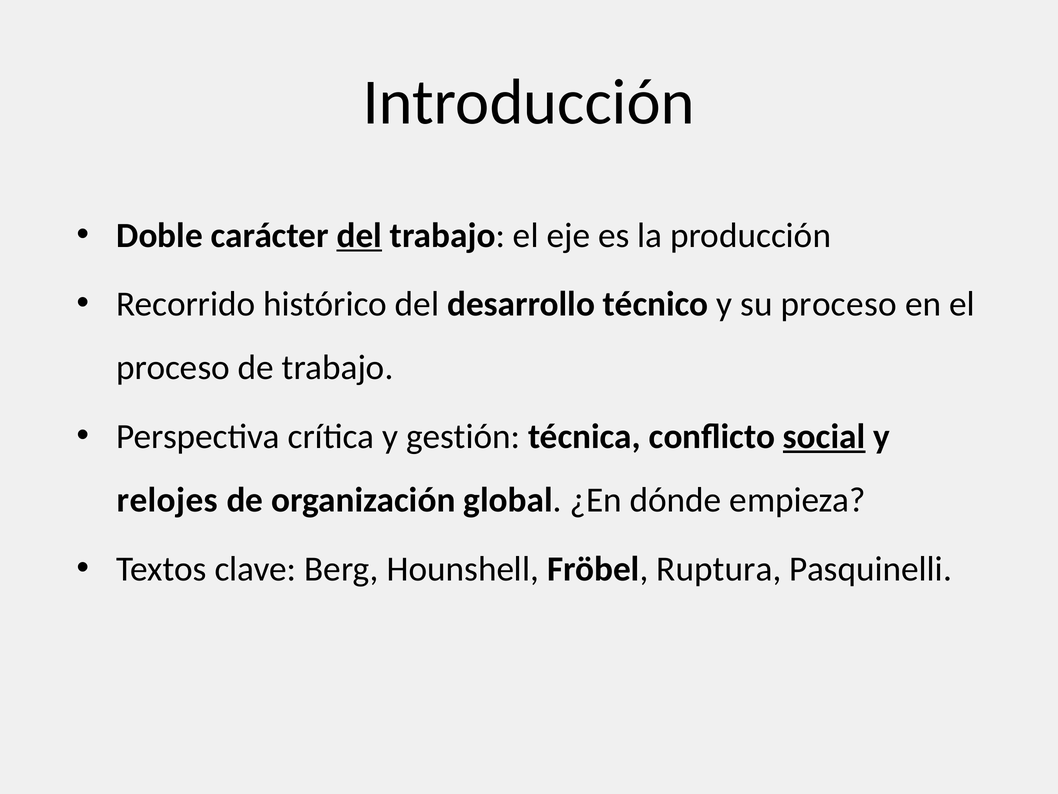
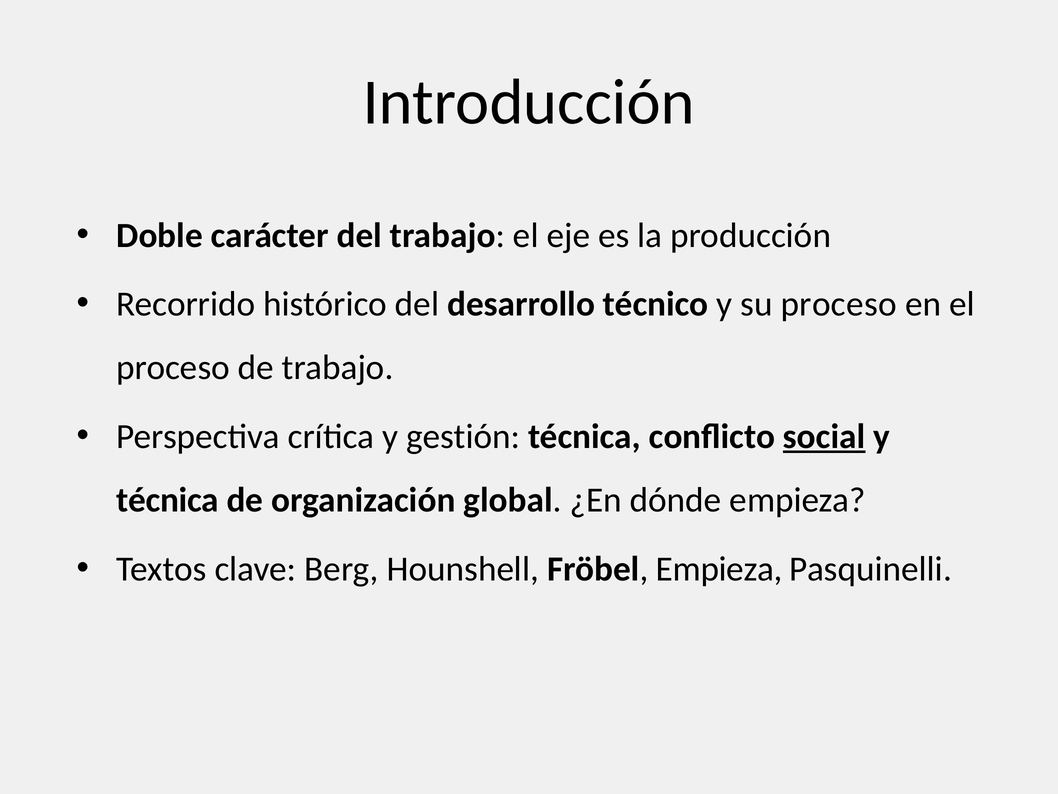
del underline: present -> none (359, 235)
relojes: relojes -> técnica (168, 500)
Fröbel Ruptura: Ruptura -> Empieza (719, 569)
